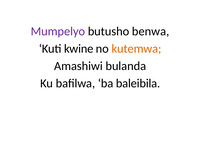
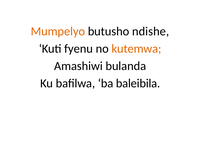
Mumpelyo colour: purple -> orange (58, 31)
benwa: benwa -> ndishe (151, 31)
kwine: kwine -> fyenu (79, 48)
